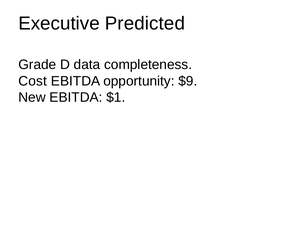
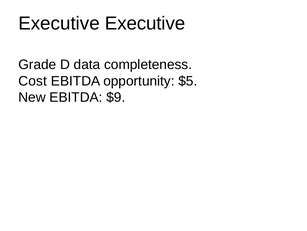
Executive Predicted: Predicted -> Executive (145, 23)
$9: $9 -> $5 (188, 81)
$1: $1 -> $9 (116, 97)
